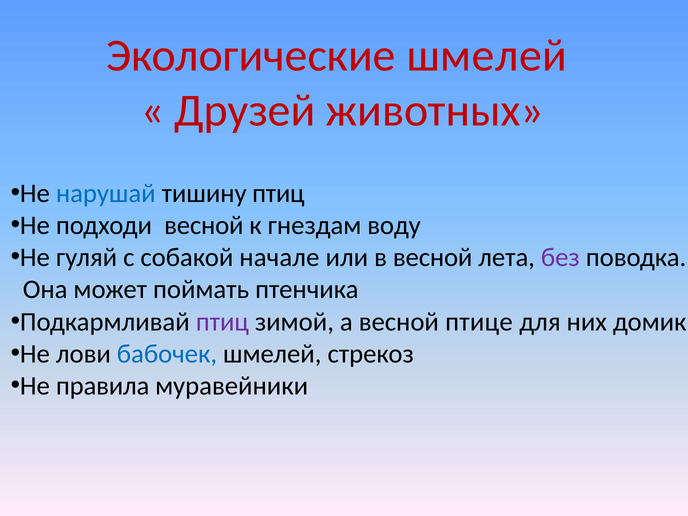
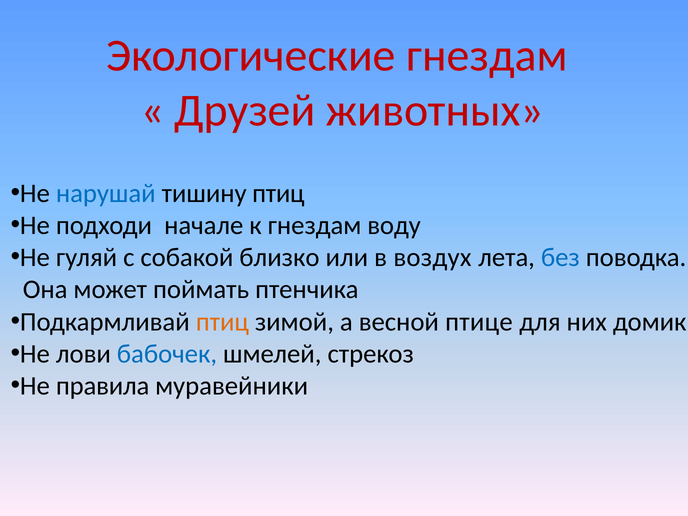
Экологические шмелей: шмелей -> гнездам (487, 56)
подходи весной: весной -> начале (204, 225)
начале: начале -> близко (279, 258)
в весной: весной -> воздух (432, 258)
без colour: purple -> blue (560, 258)
птиц colour: purple -> orange (222, 322)
